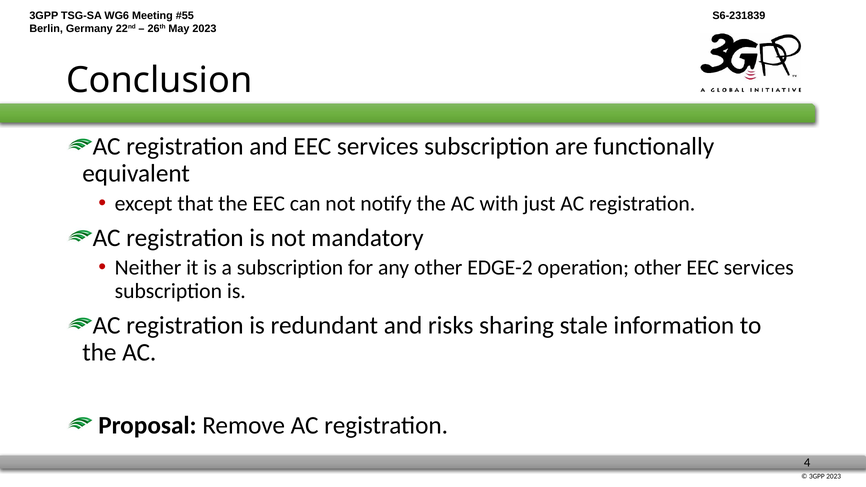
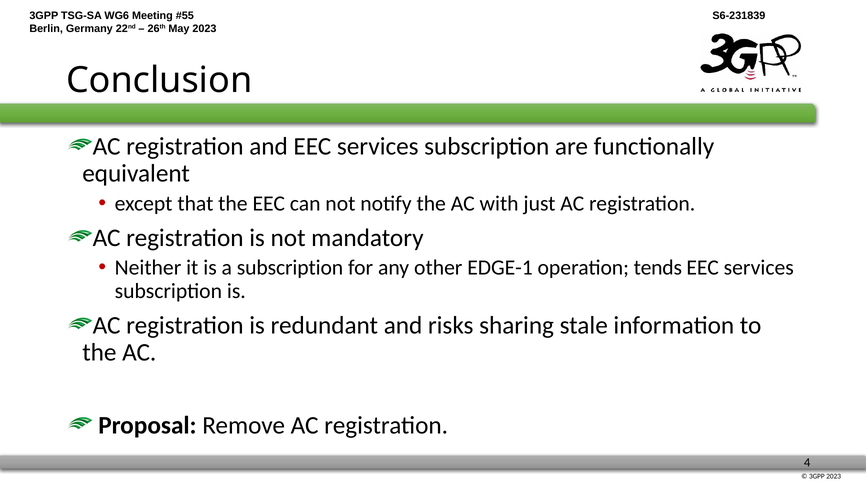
EDGE-2: EDGE-2 -> EDGE-1 (500, 268)
operation other: other -> tends (658, 268)
